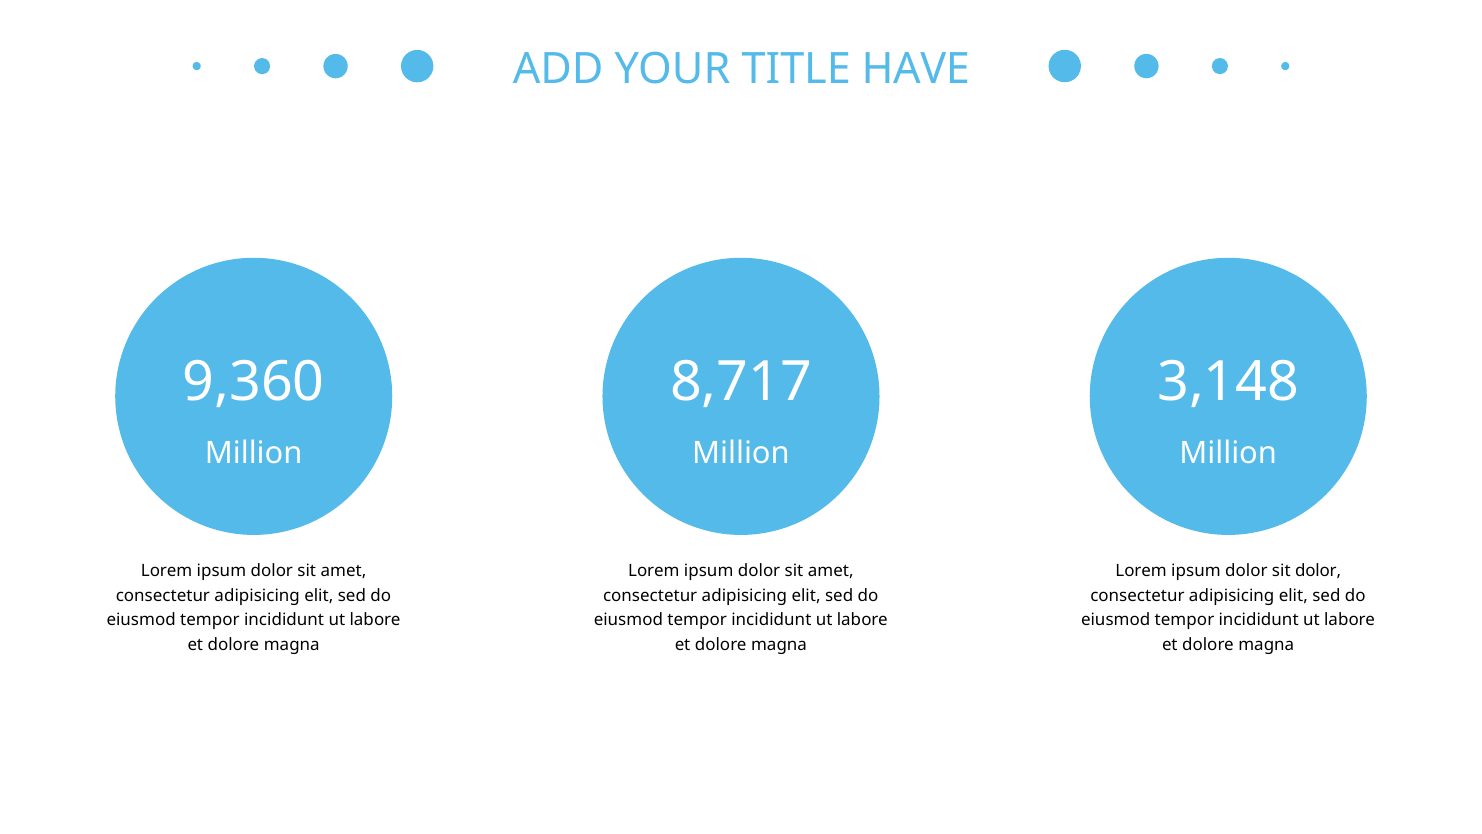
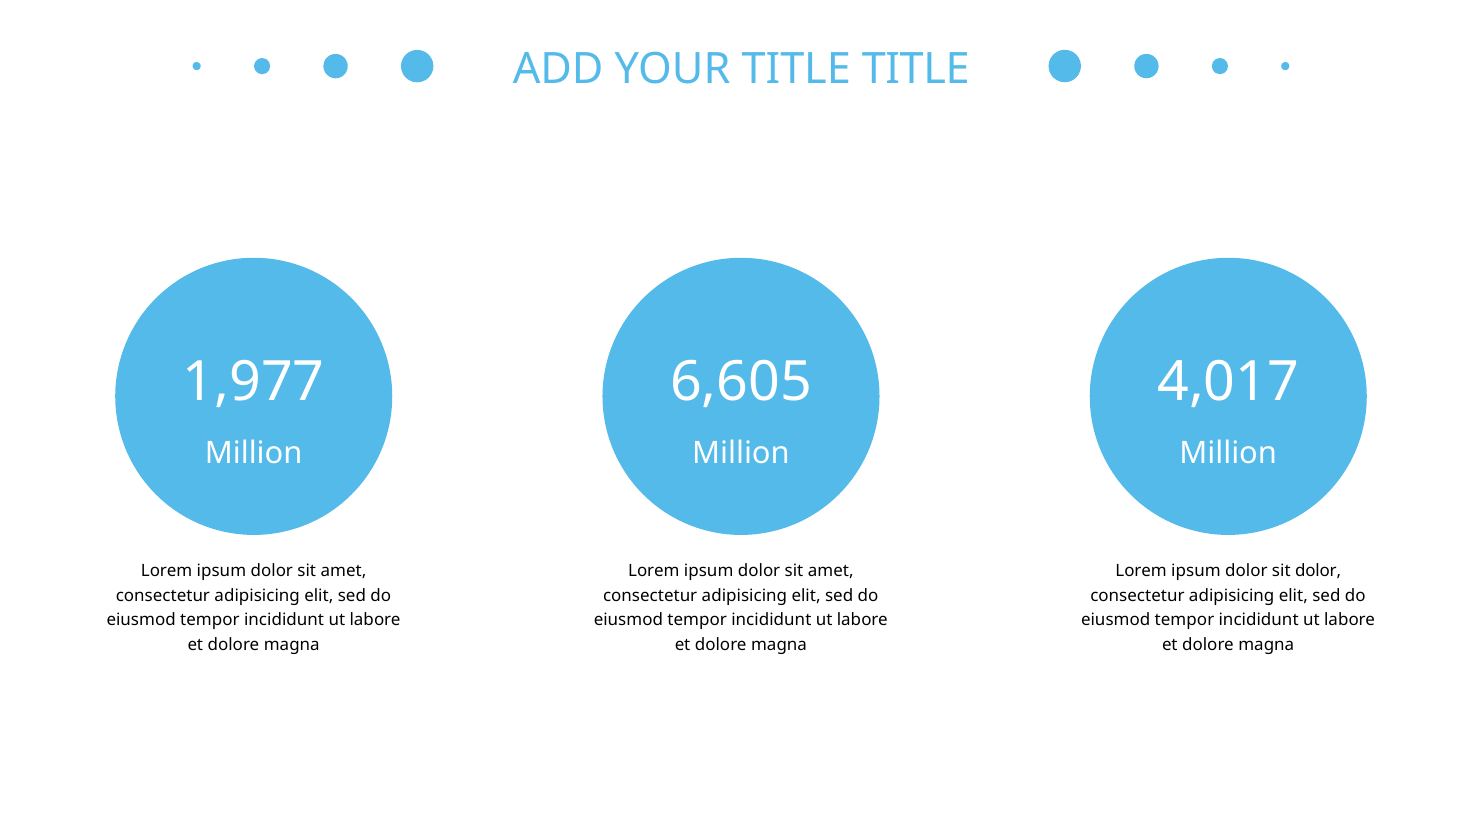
TITLE HAVE: HAVE -> TITLE (916, 69)
9,360: 9,360 -> 1,977 (254, 382)
8,717: 8,717 -> 6,605 (741, 382)
3,148: 3,148 -> 4,017 (1228, 382)
